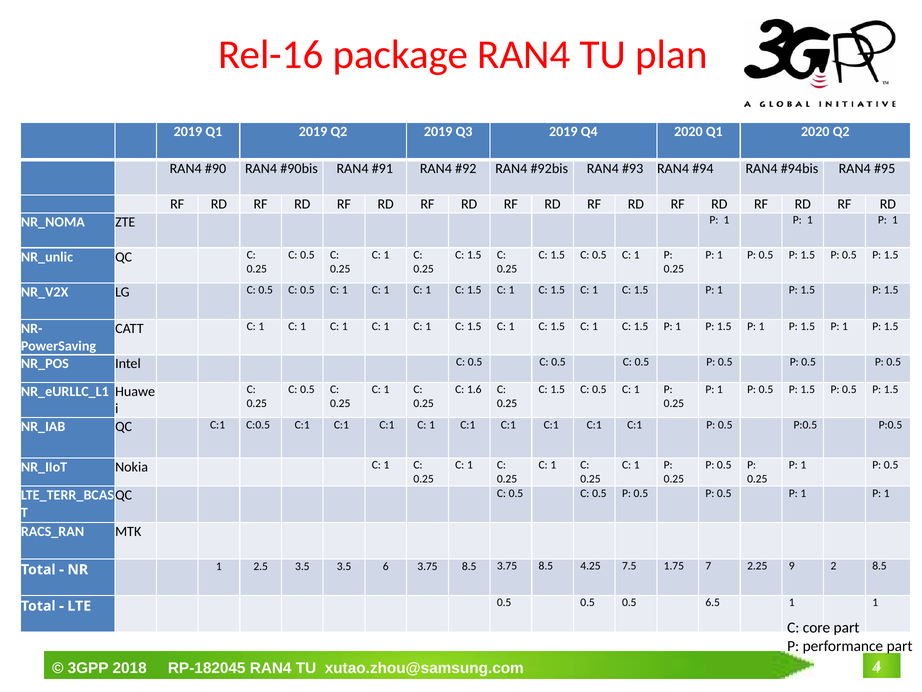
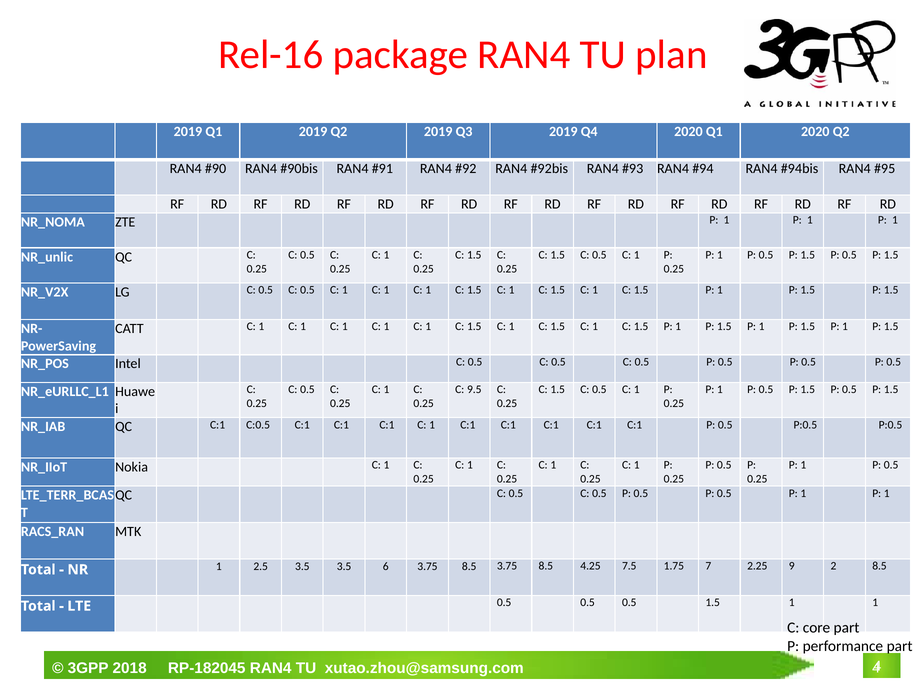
1.6: 1.6 -> 9.5 (474, 389)
0.5 6.5: 6.5 -> 1.5 (713, 602)
